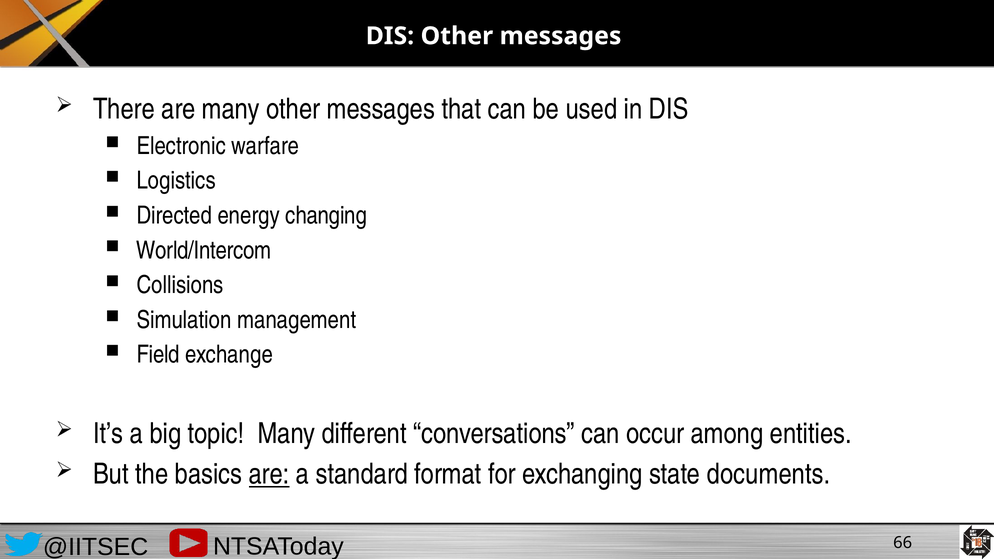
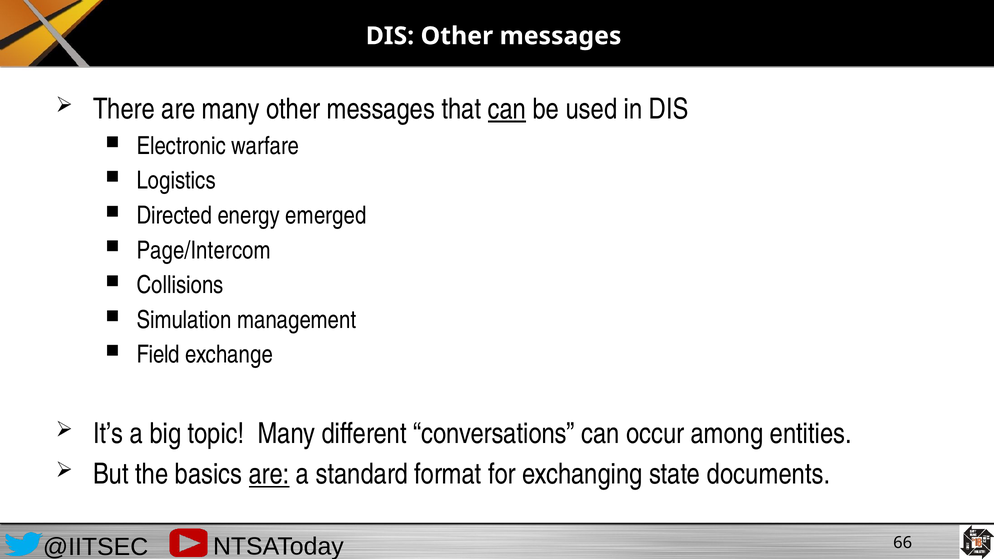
can underline: none -> present (507, 109)
changing: changing -> emerged (326, 216)
World/Intercom: World/Intercom -> Page/Intercom (204, 250)
